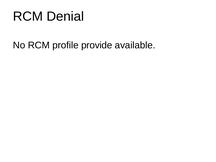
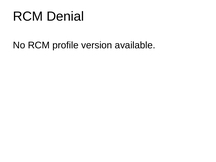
provide: provide -> version (97, 45)
